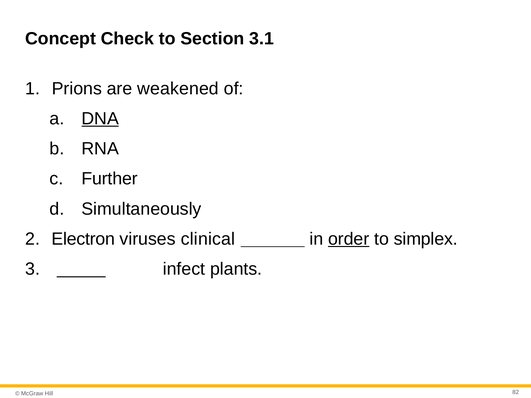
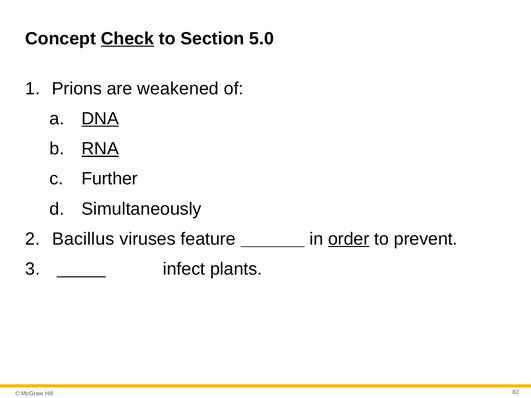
Check underline: none -> present (127, 39)
3.1: 3.1 -> 5.0 (262, 39)
RNA underline: none -> present (100, 149)
Electron: Electron -> Bacillus (83, 239)
clinical: clinical -> feature (208, 239)
simplex: simplex -> prevent (426, 239)
